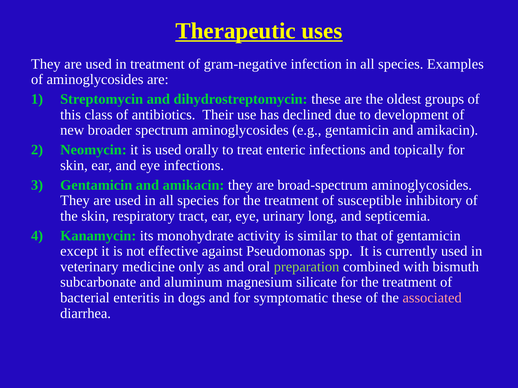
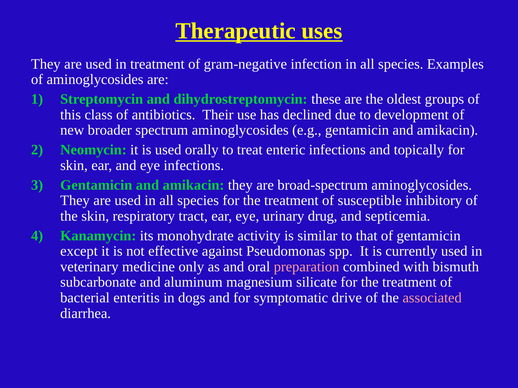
long: long -> drug (323, 216)
preparation colour: light green -> pink (307, 267)
symptomatic these: these -> drive (347, 298)
